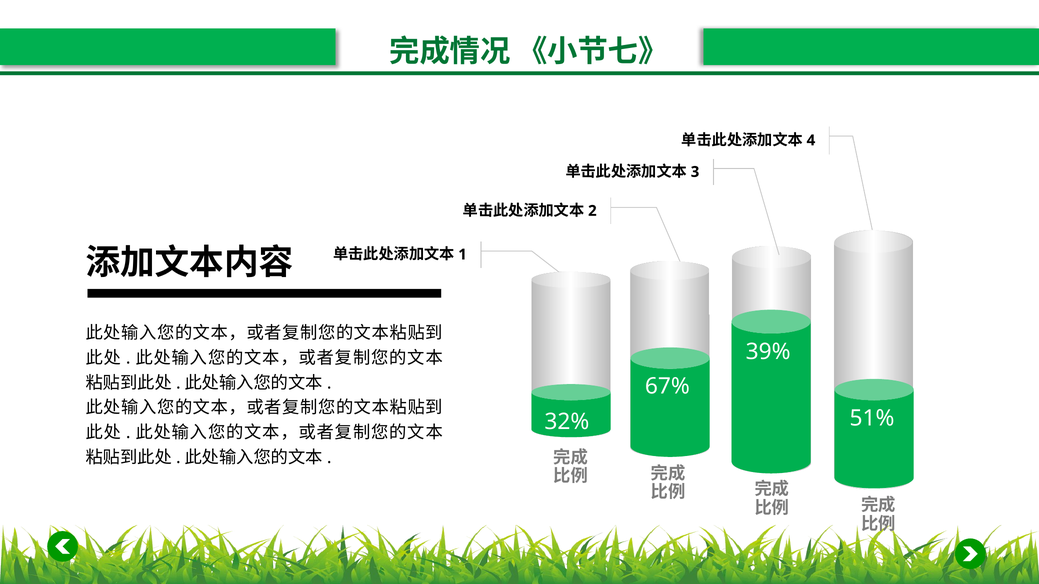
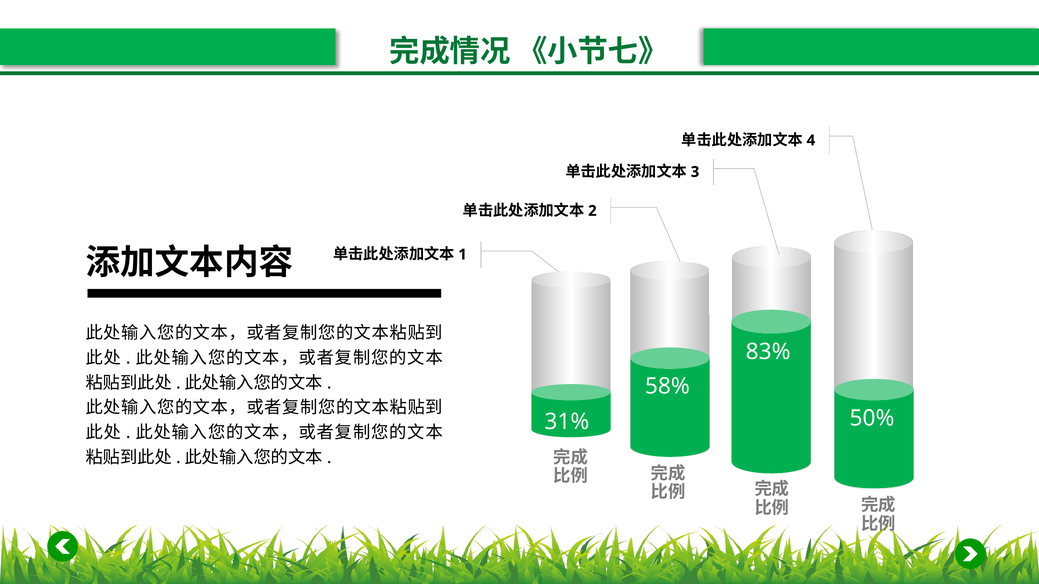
39%: 39% -> 83% (768, 352)
67%: 67% -> 58% (667, 386)
51%: 51% -> 50% (872, 418)
32%: 32% -> 31% (567, 422)
